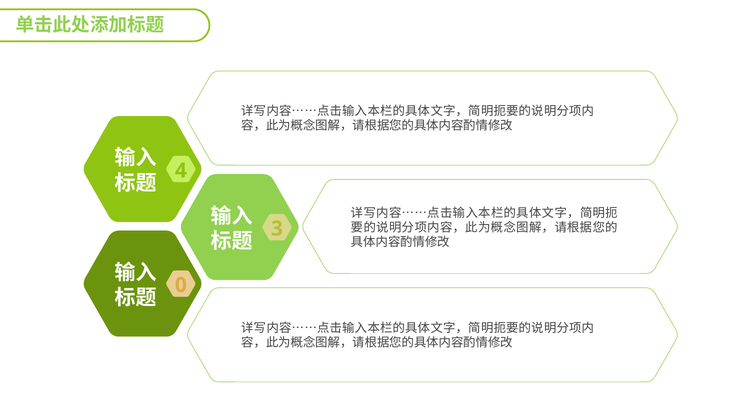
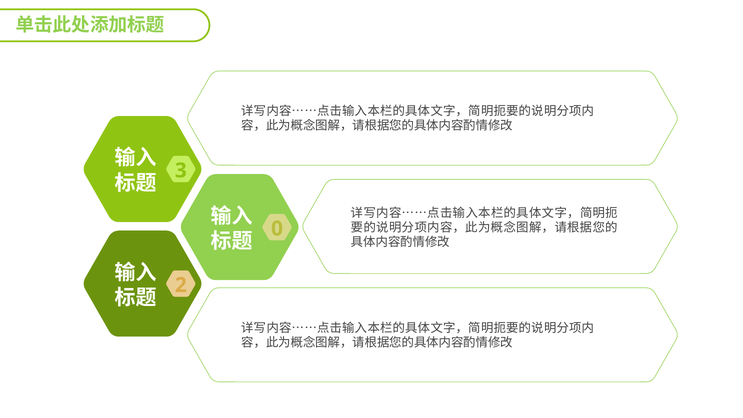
4: 4 -> 3 (181, 171)
3: 3 -> 0 (277, 229)
0: 0 -> 2 (181, 285)
